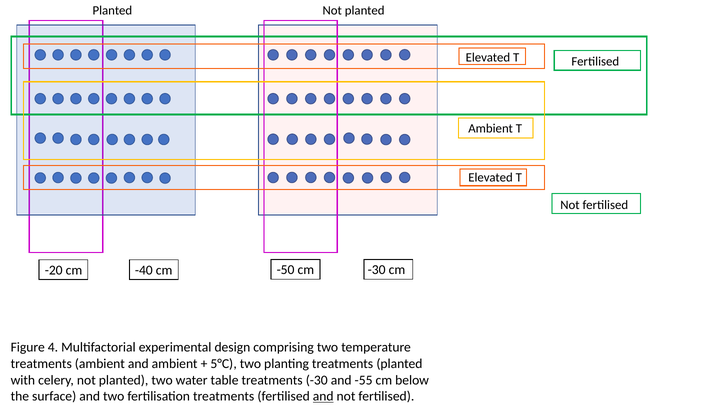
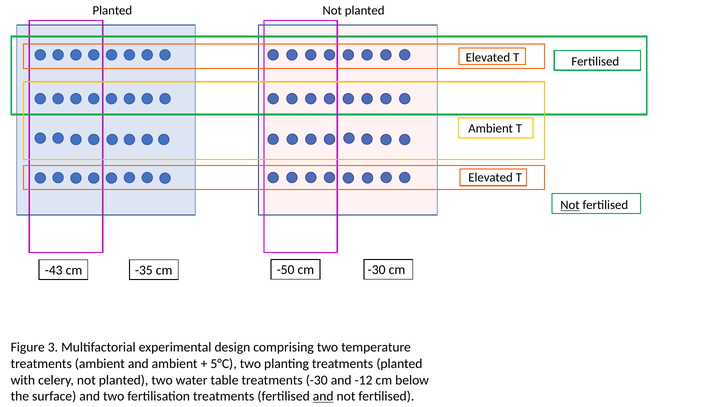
Not underline: none -> present (570, 205)
-20: -20 -> -43 (54, 270)
-40: -40 -> -35 (144, 270)
4: 4 -> 3 (53, 348)
-55: -55 -> -12 (364, 380)
